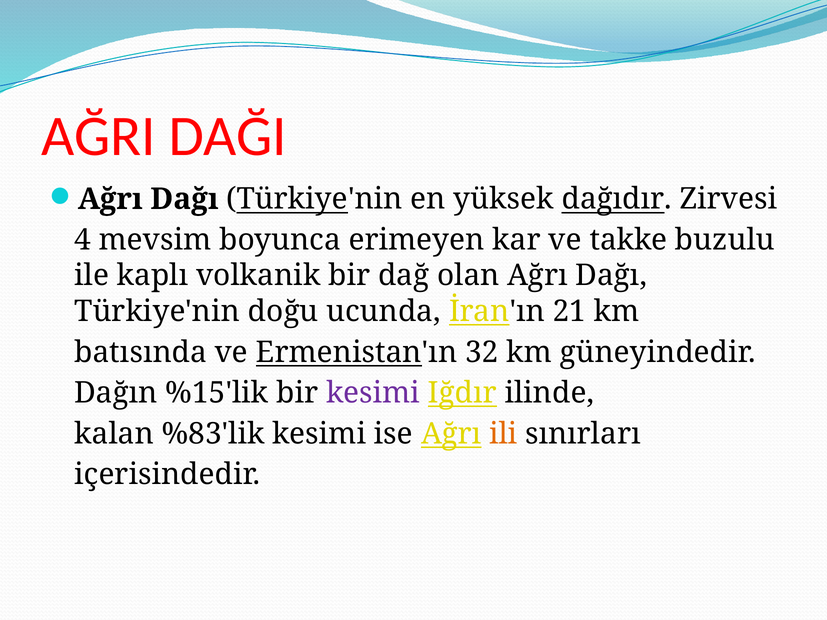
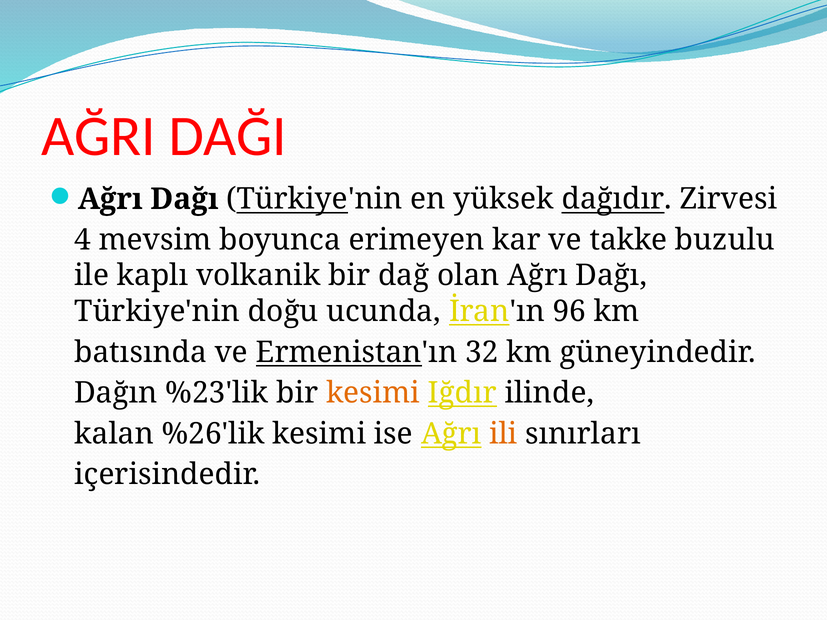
21: 21 -> 96 (569, 312)
%15'lik: %15'lik -> %23'lik (217, 393)
kesimi colour: purple -> orange (373, 393)
%83'lik: %83'lik -> %26'lik (213, 434)
